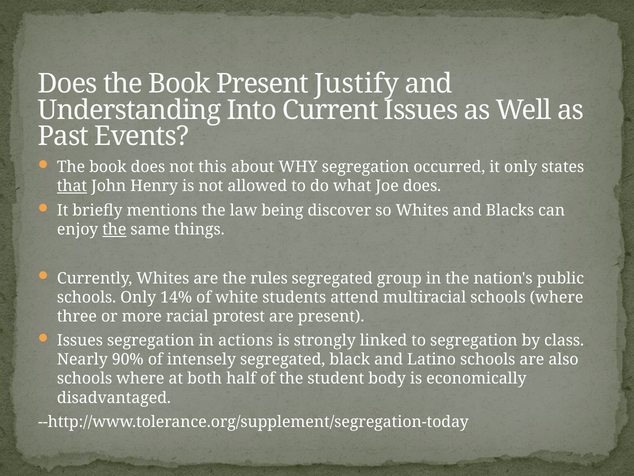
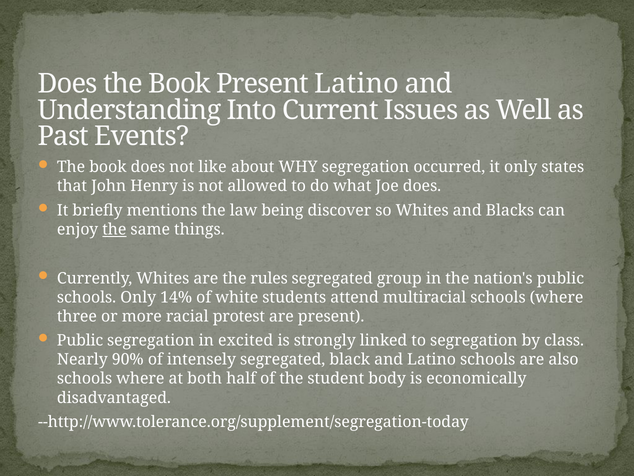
Present Justify: Justify -> Latino (357, 84)
this: this -> like (213, 167)
that underline: present -> none (72, 186)
Issues: Issues -> Public (80, 340)
actions: actions -> excited (246, 340)
